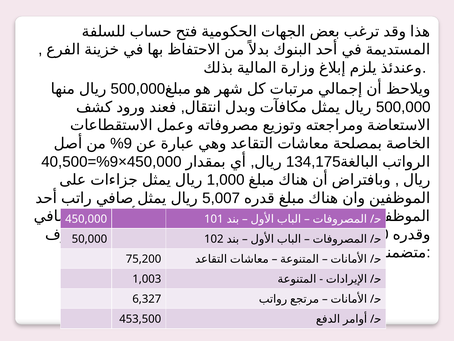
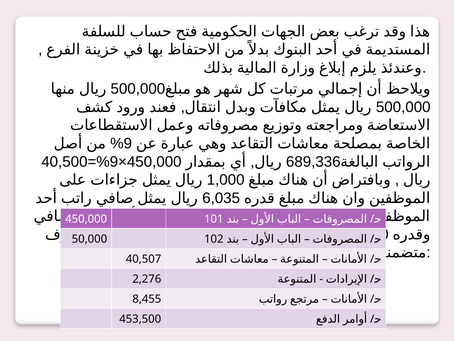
134,175: 134,175 -> 689,336 (313, 161)
5,007: 5,007 -> 6,035 (221, 198)
75,200: 75,200 -> 40,507 (144, 259)
1,003: 1,003 -> 2,276 (147, 279)
6,327: 6,327 -> 8,455 (147, 299)
